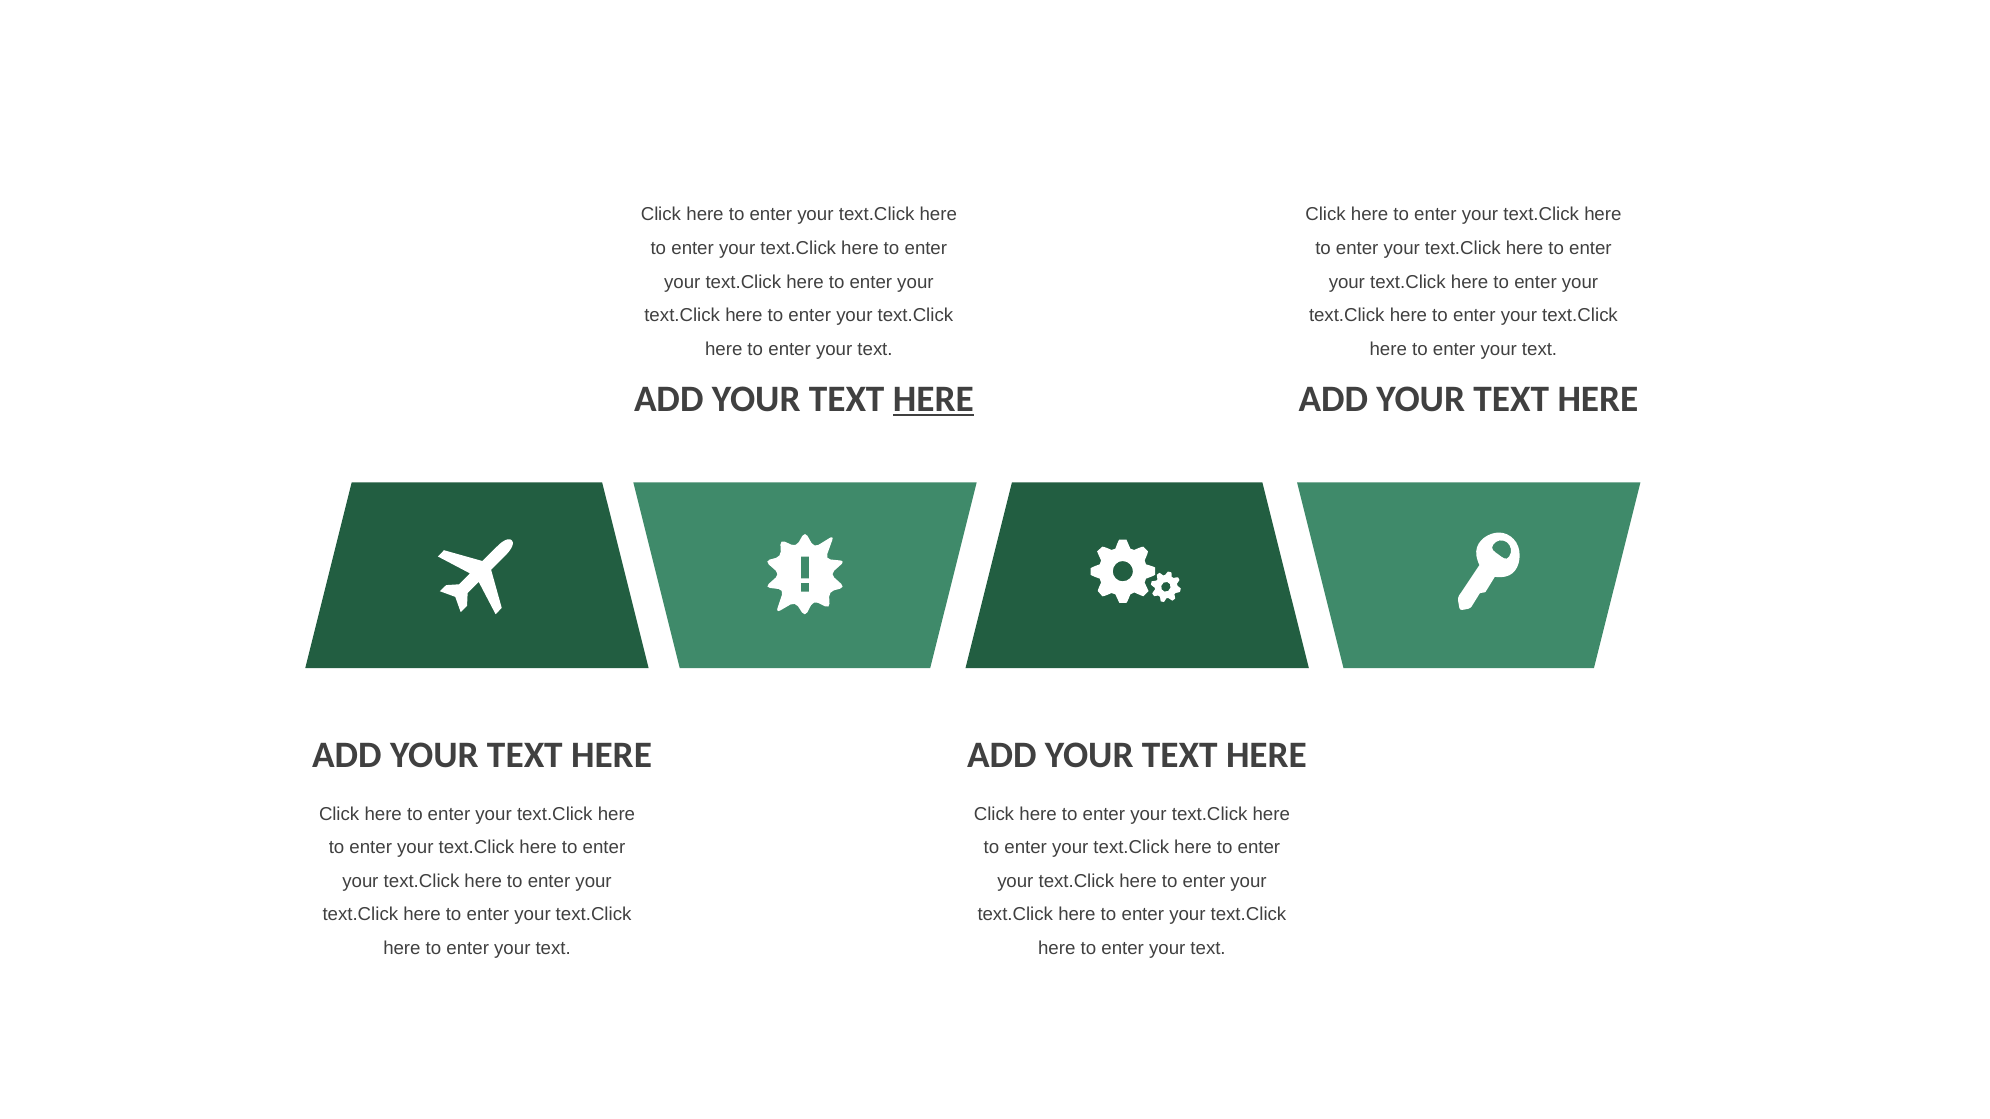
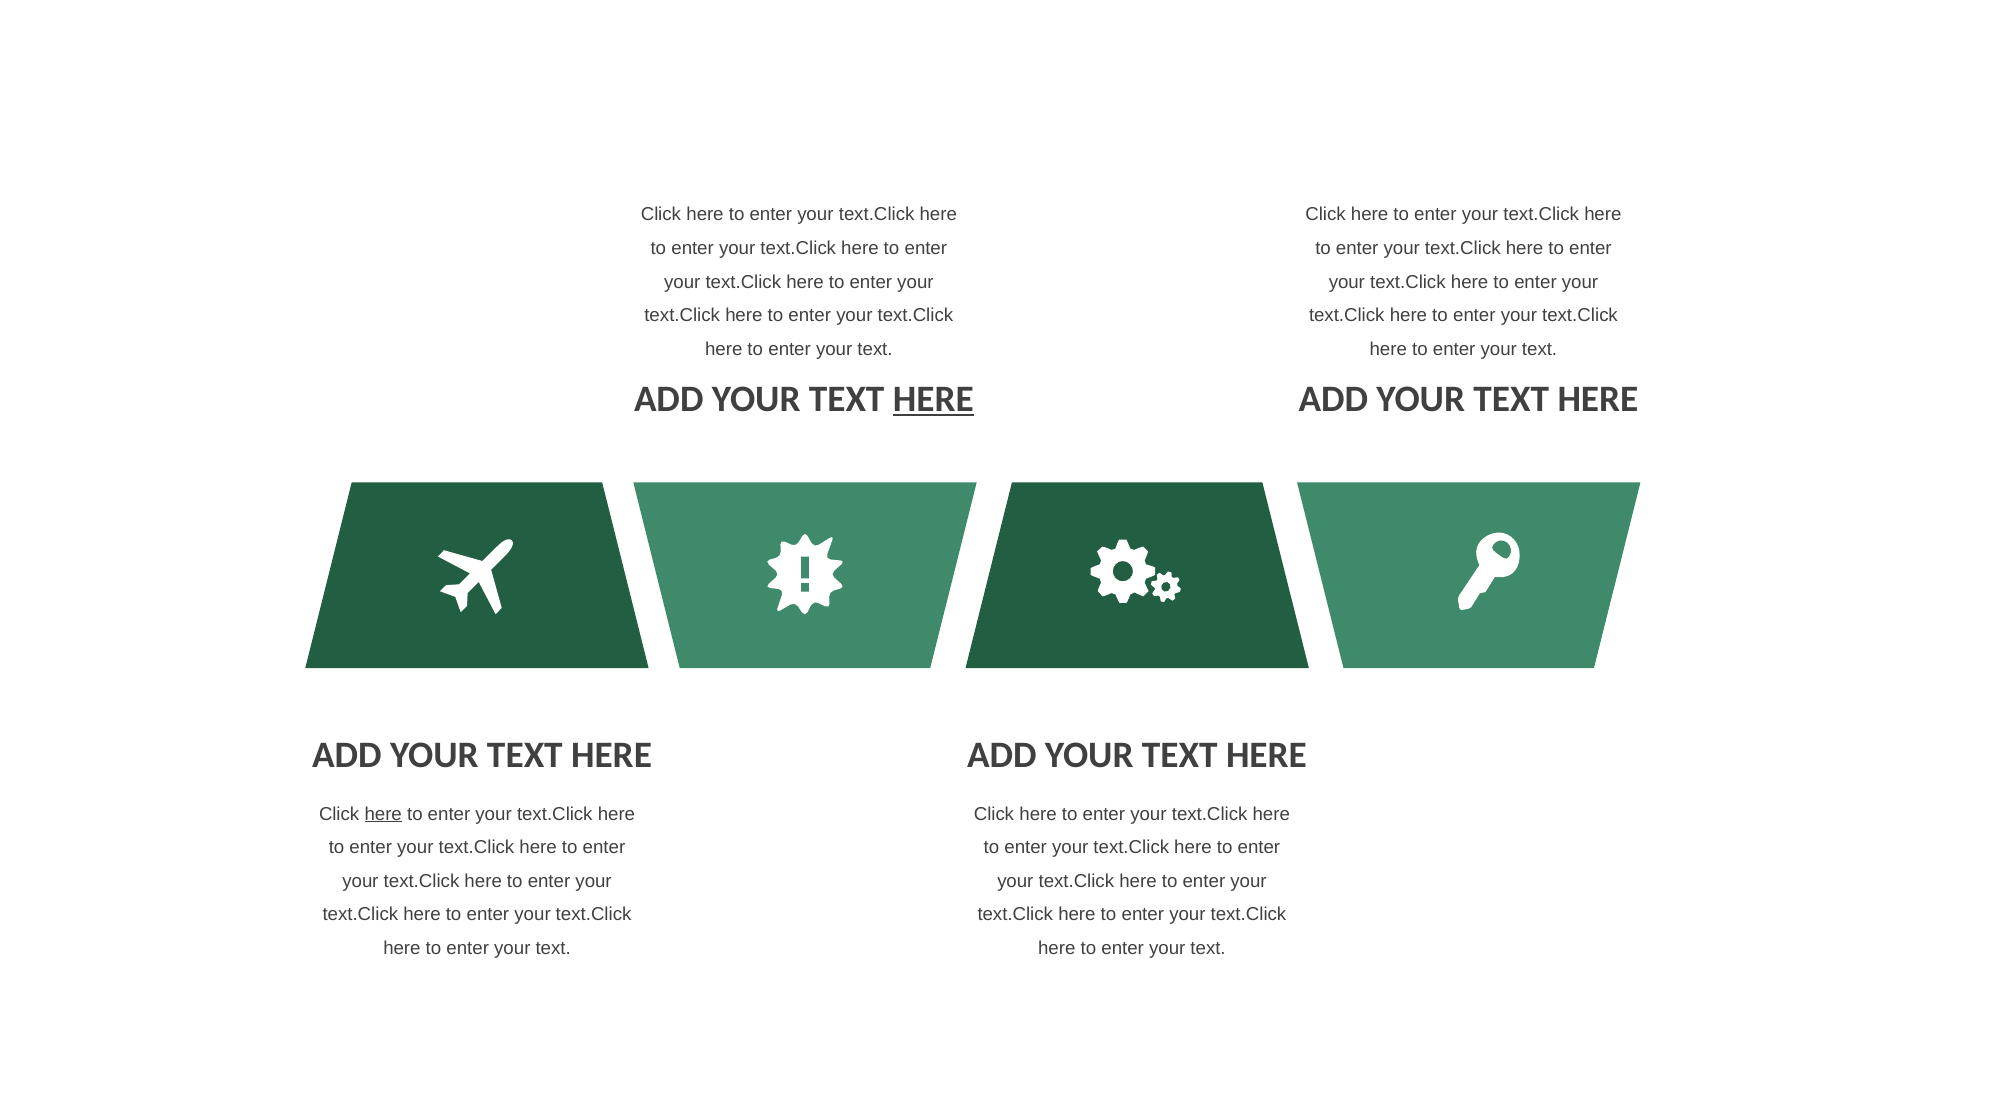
here underline: none -> present (383, 814)
